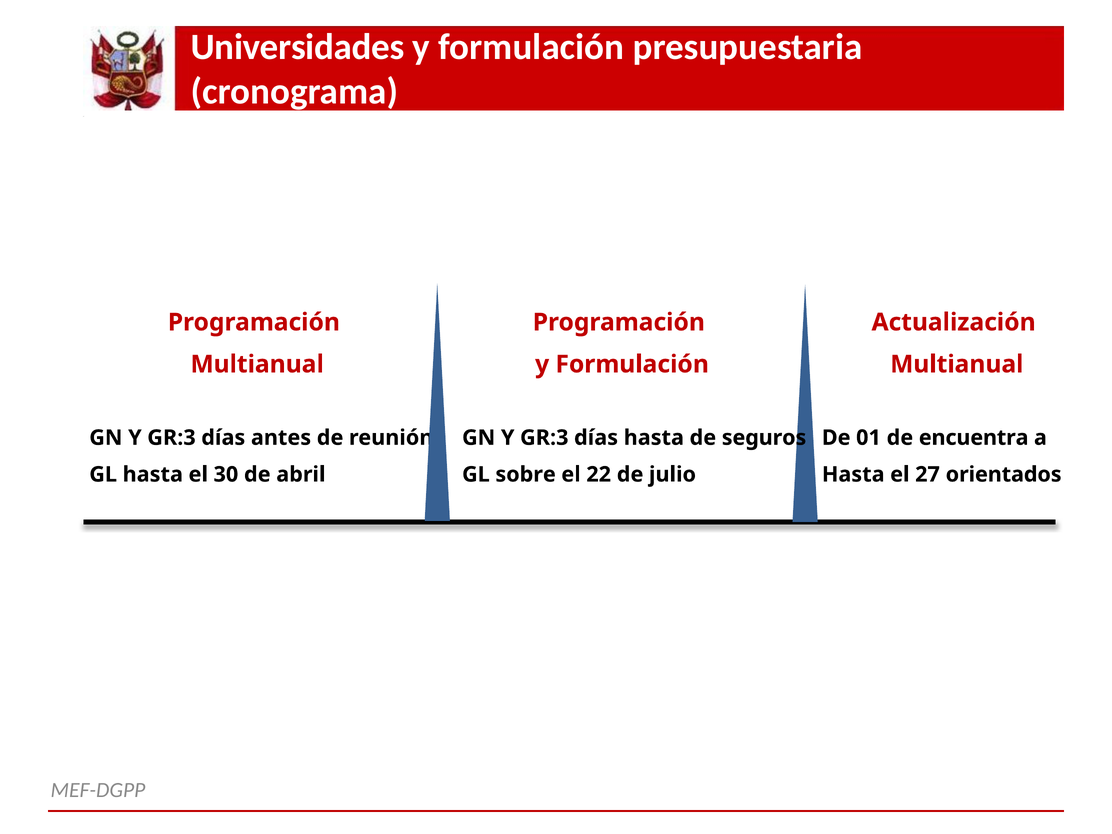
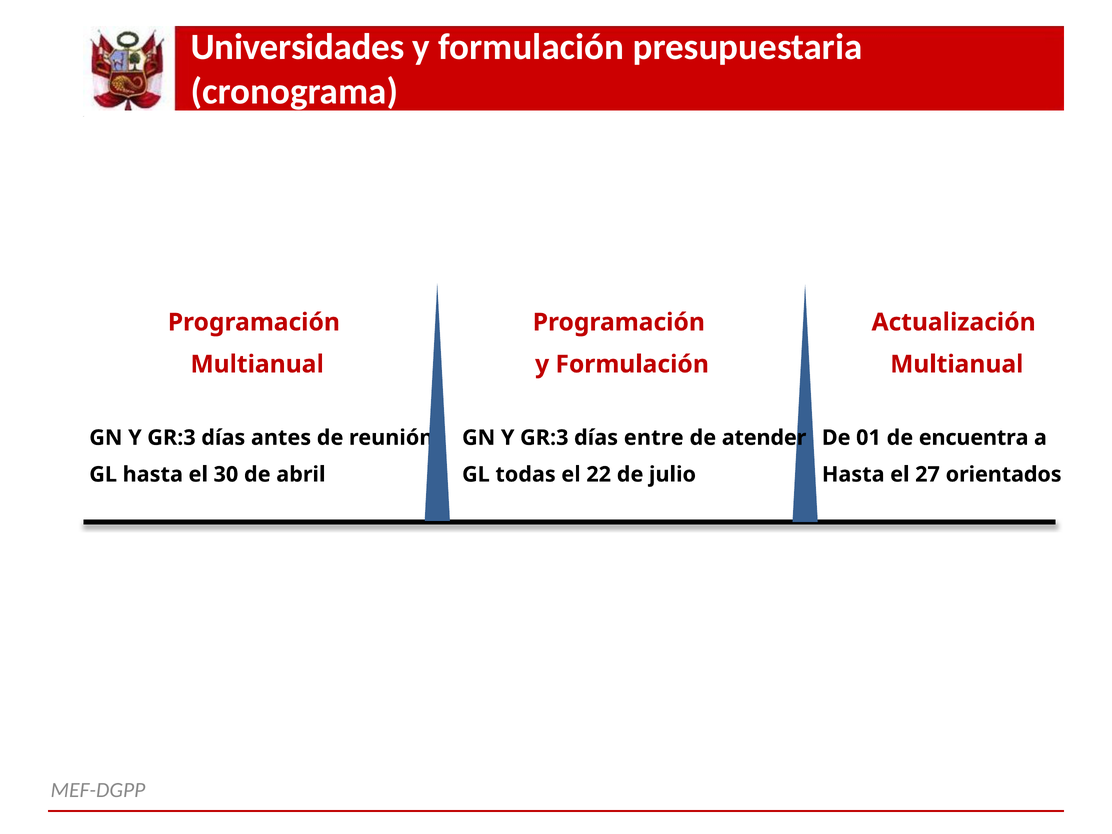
días hasta: hasta -> entre (654, 438)
seguros: seguros -> atender (764, 438)
sobre: sobre -> todas (526, 474)
